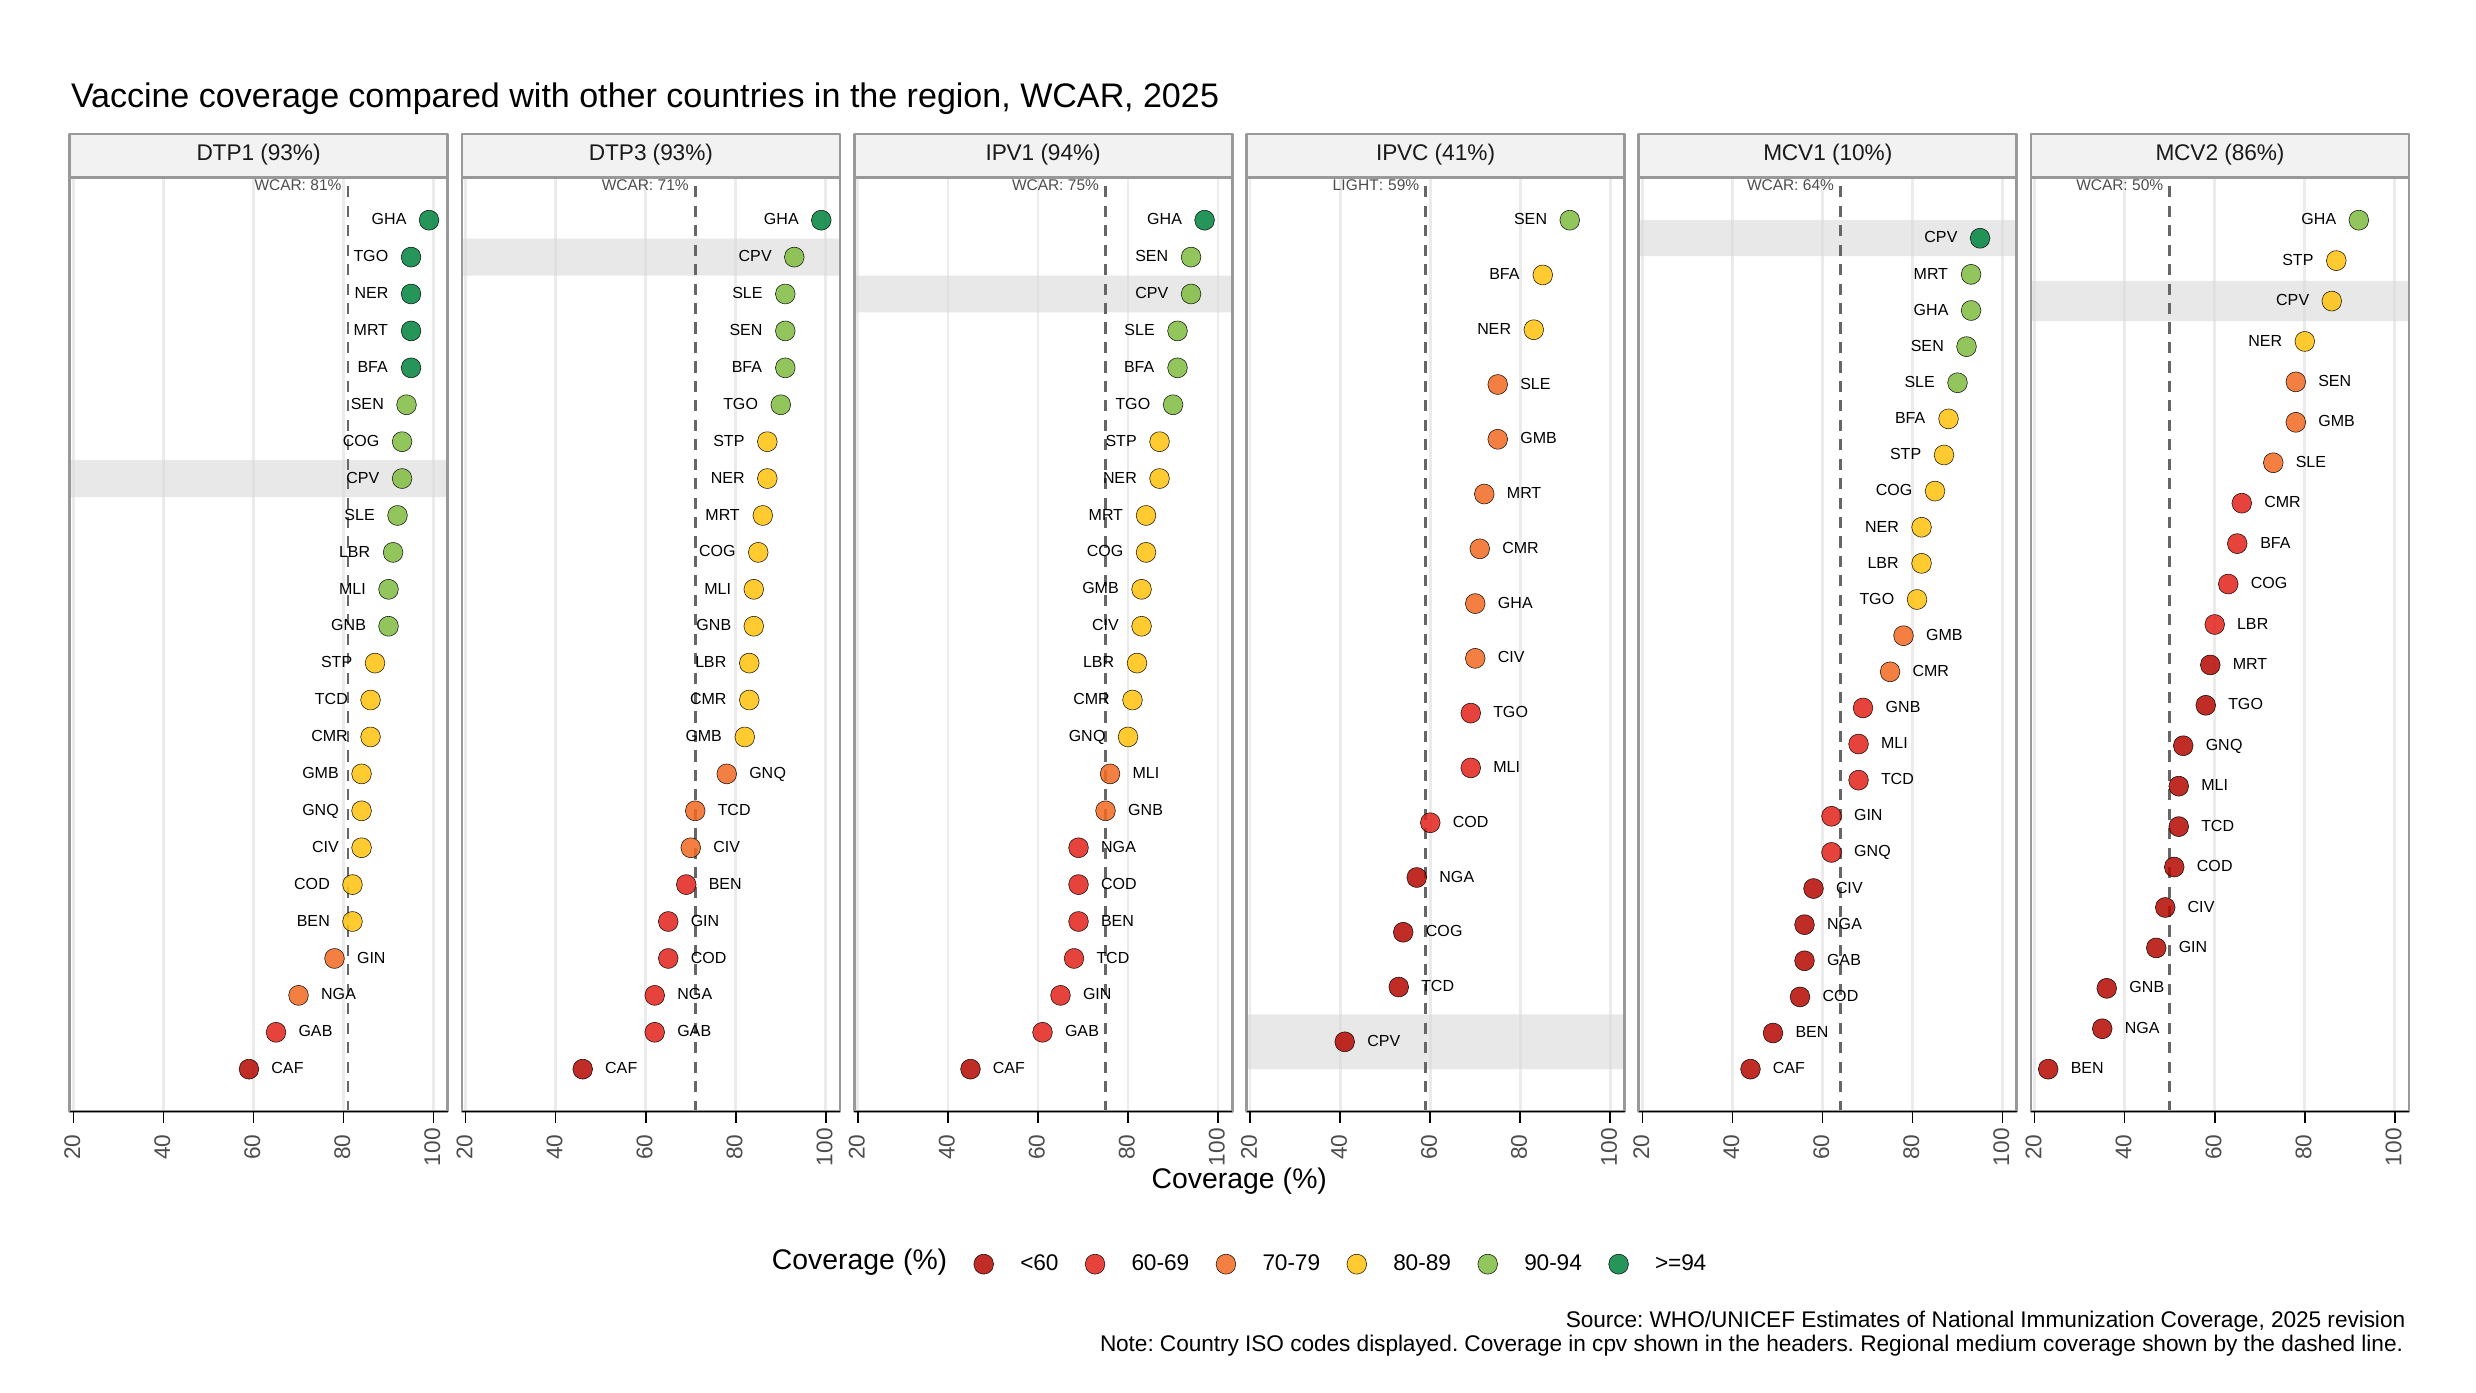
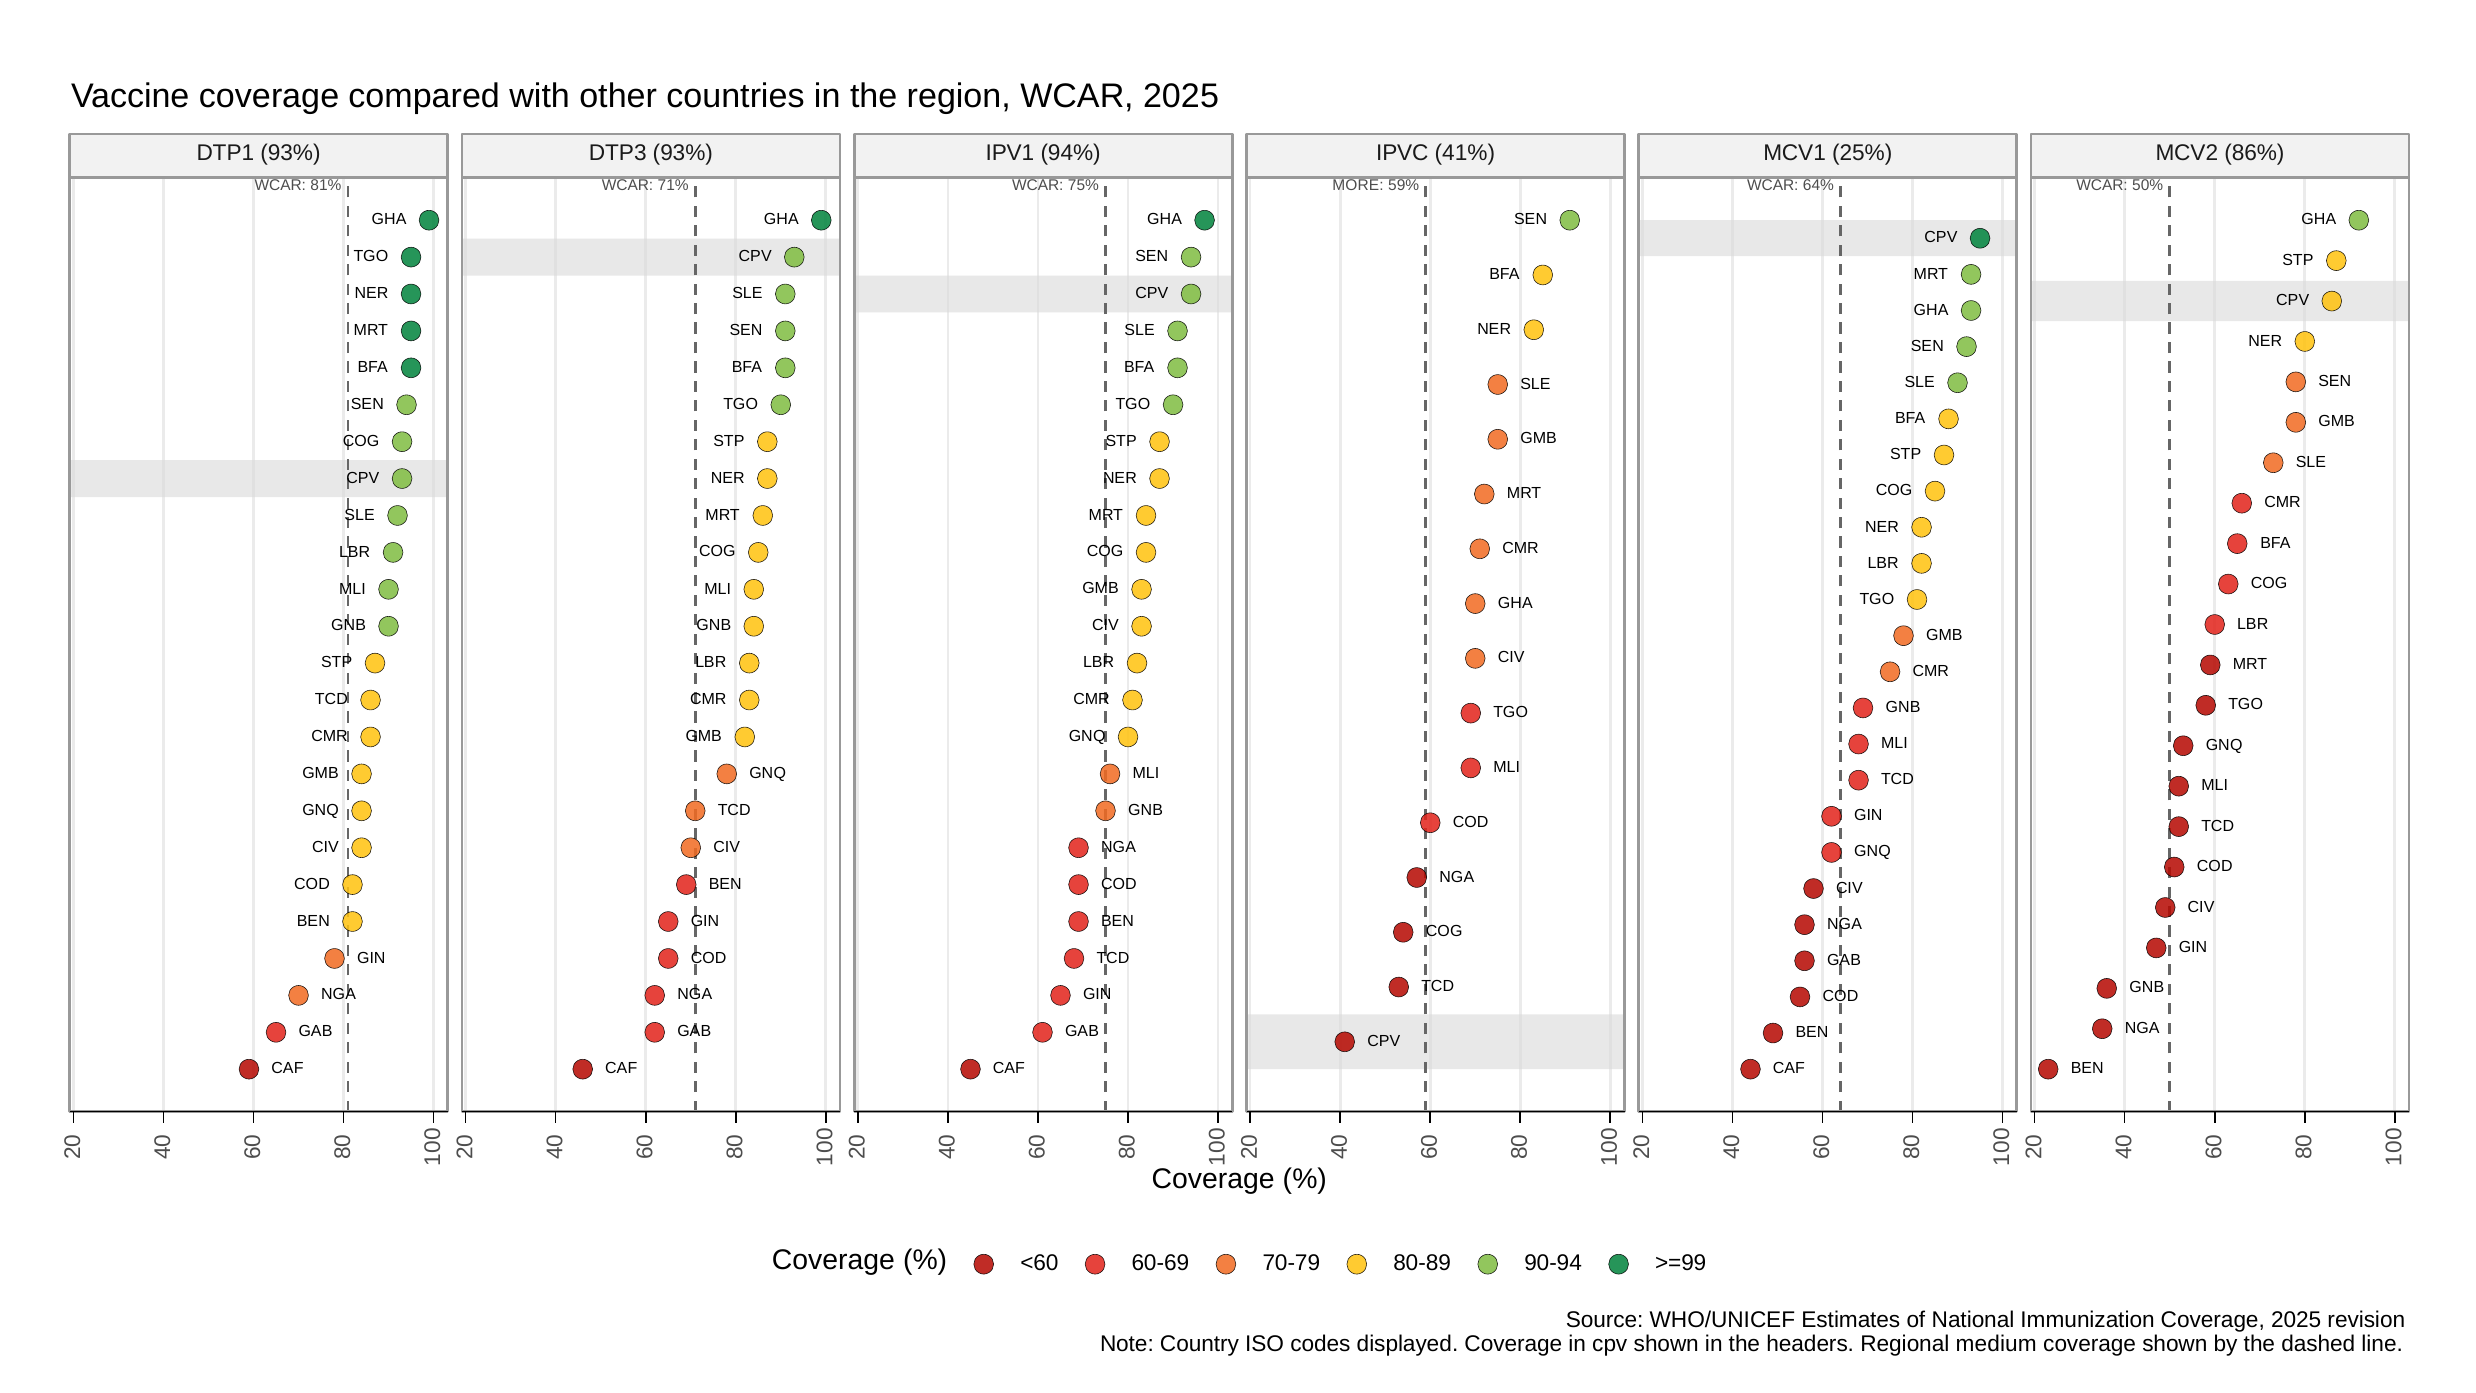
10%: 10% -> 25% (1862, 153)
LIGHT: LIGHT -> MORE (1358, 186)
>=94: >=94 -> >=99 (1681, 1263)
